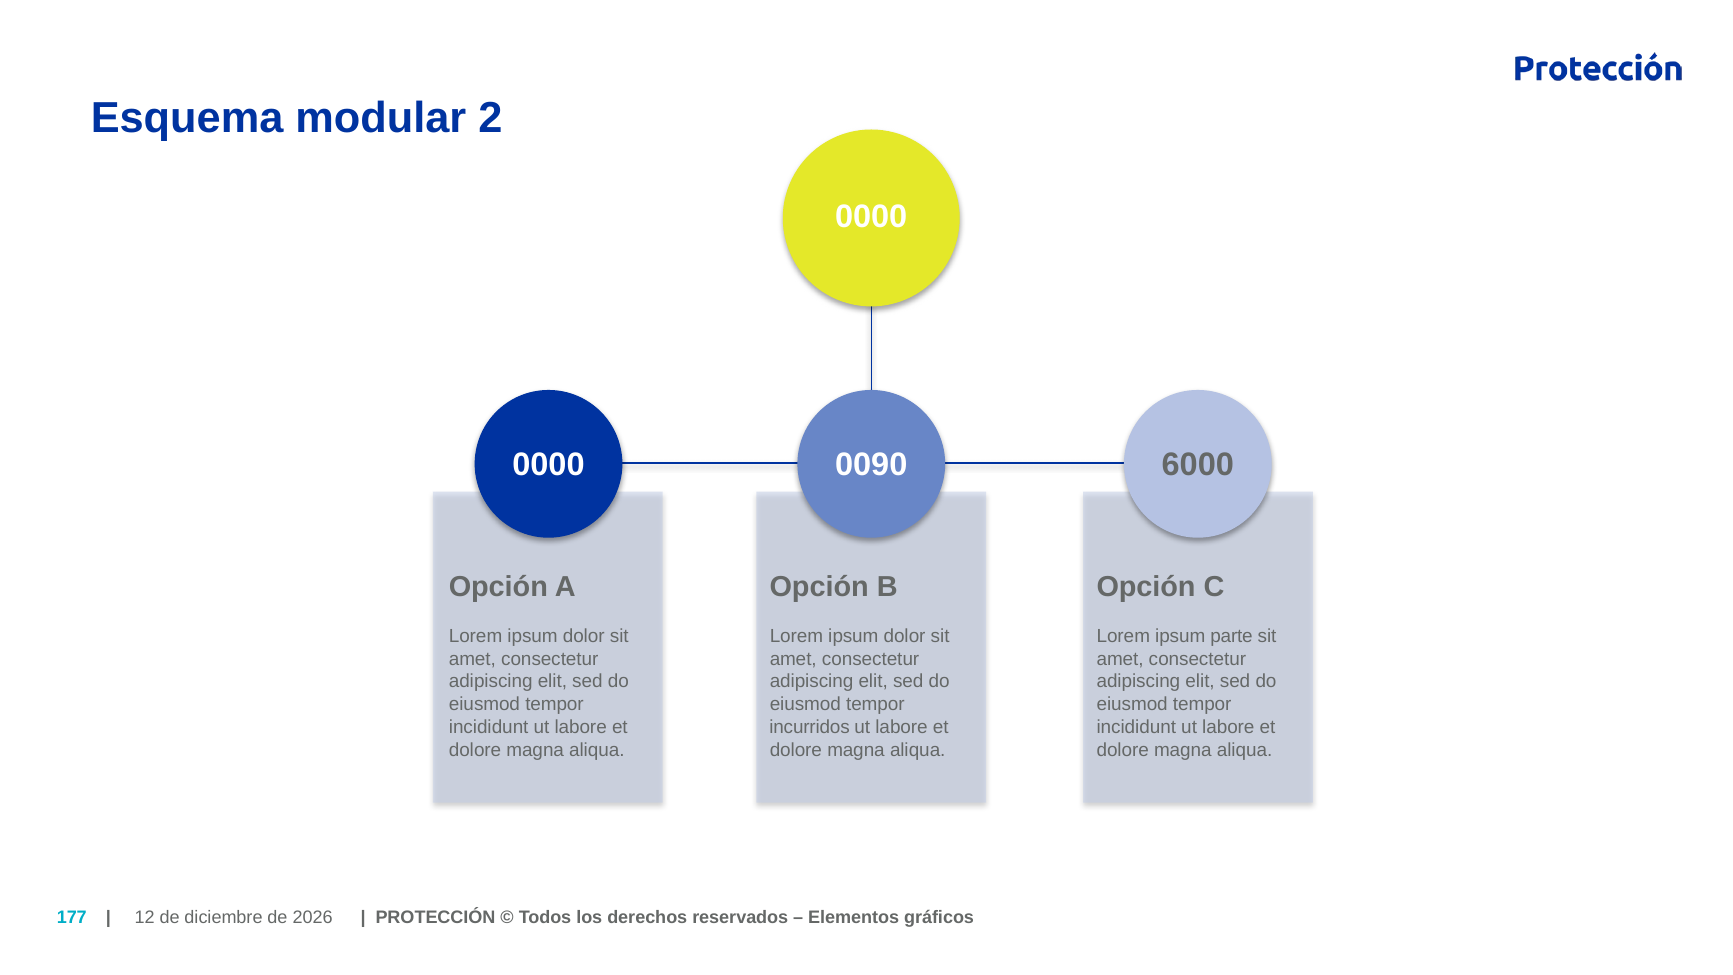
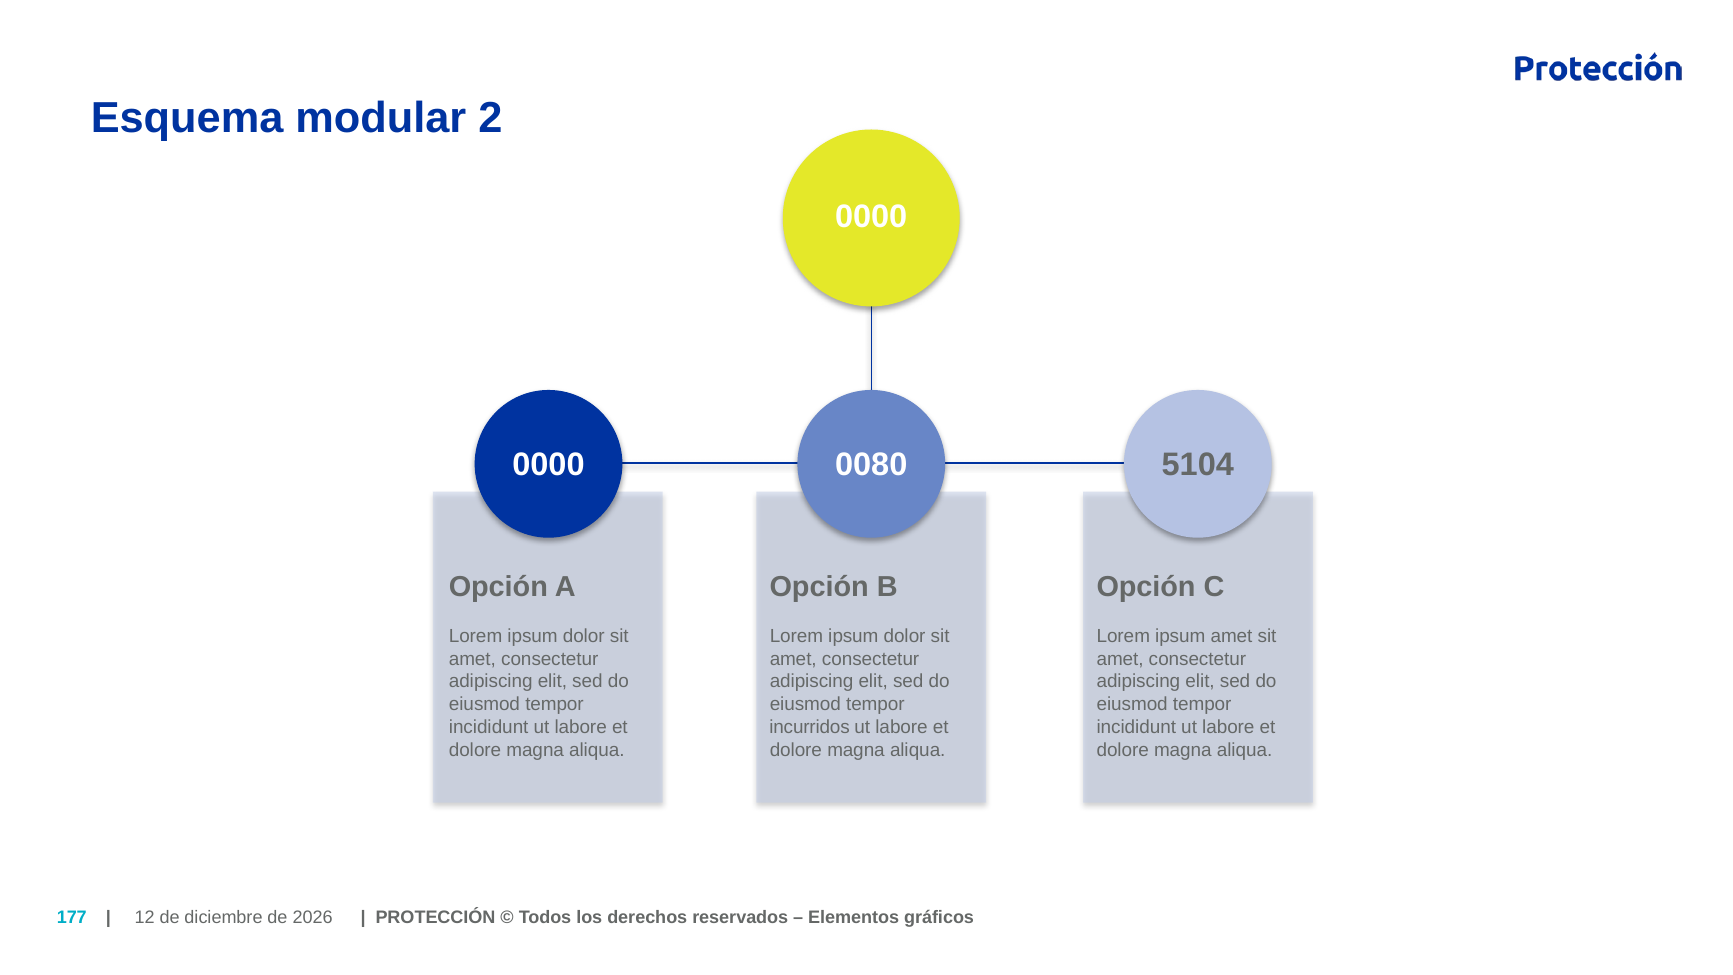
0090: 0090 -> 0080 (871, 465)
6000: 6000 -> 5104 (1198, 465)
ipsum parte: parte -> amet (1232, 636)
